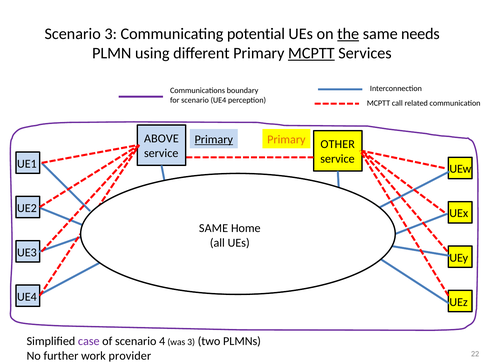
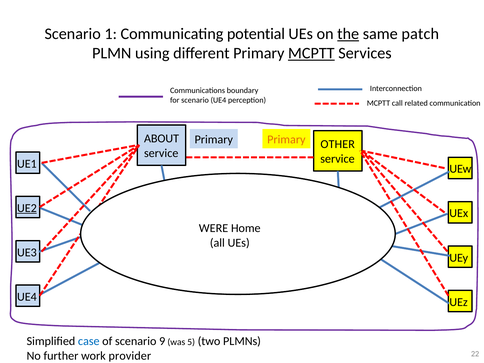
Scenario 3: 3 -> 1 (111, 34)
needs: needs -> patch (420, 34)
ABOVE: ABOVE -> ABOUT (162, 139)
Primary underline: present -> none (214, 140)
UE2 underline: none -> present (27, 208)
SAME: SAME -> WERE (214, 228)
case colour: purple -> blue (89, 341)
4: 4 -> 9 (162, 341)
was 3: 3 -> 5 (191, 342)
